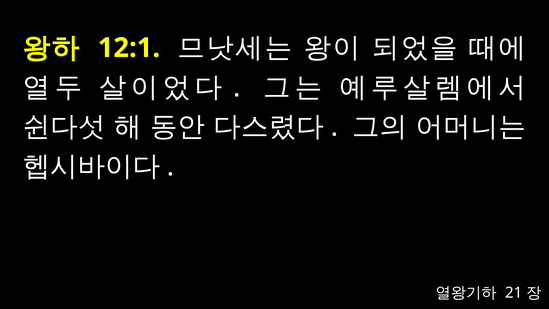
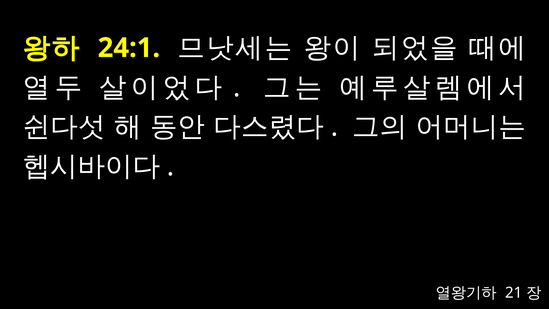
12:1: 12:1 -> 24:1 (129, 48)
